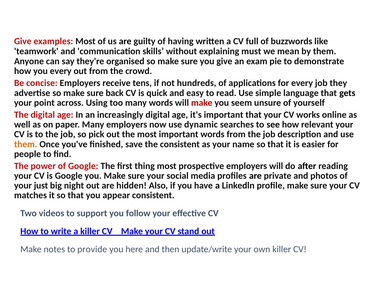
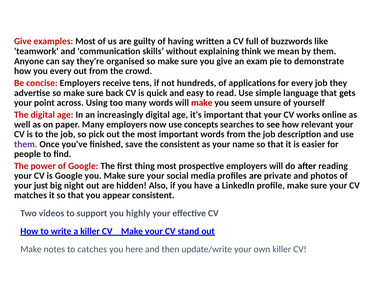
must: must -> think (251, 51)
dynamic: dynamic -> concepts (201, 124)
them colour: orange -> purple (26, 144)
follow: follow -> highly (138, 213)
provide: provide -> catches (92, 249)
